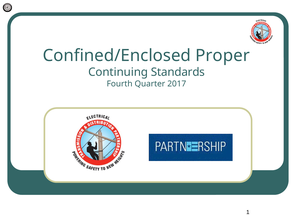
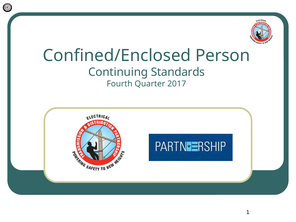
Proper: Proper -> Person (223, 56)
